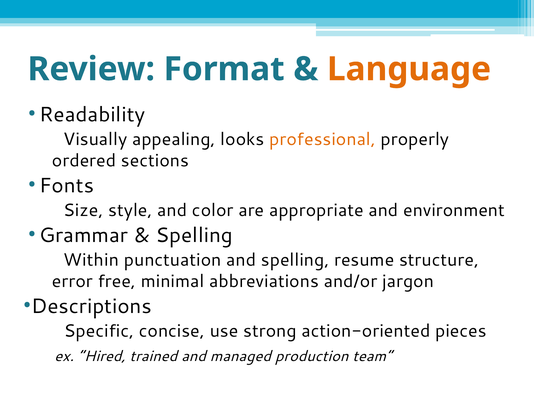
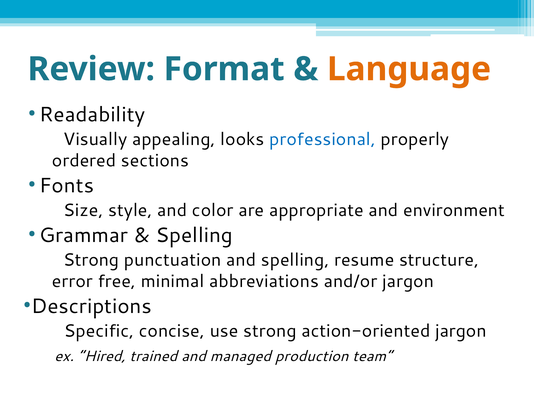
professional colour: orange -> blue (323, 139)
Within: Within -> Strong (91, 259)
action-oriented pieces: pieces -> jargon (461, 330)
